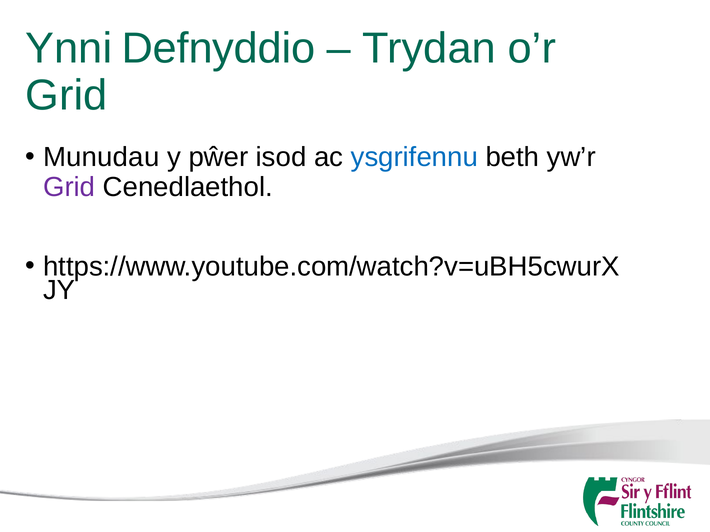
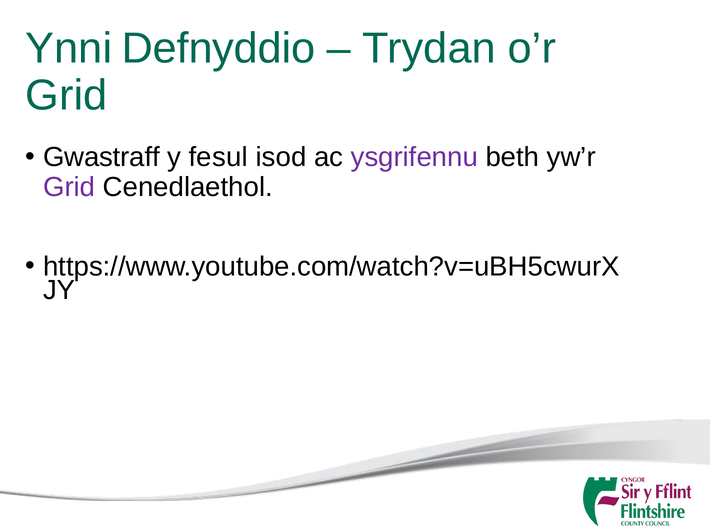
Munudau: Munudau -> Gwastraff (101, 158)
pŵer: pŵer -> fesul (218, 158)
ysgrifennu colour: blue -> purple (414, 158)
